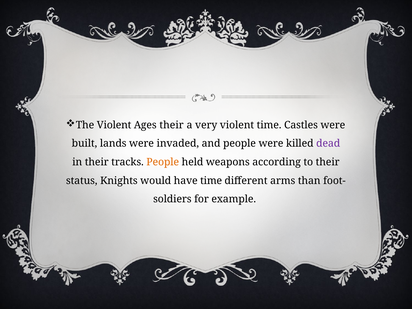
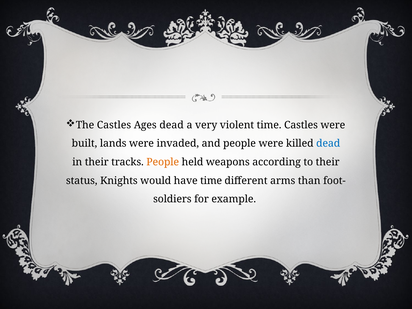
The Violent: Violent -> Castles (114, 125)
Ages their: their -> dead (172, 125)
dead colour: purple -> blue (328, 144)
